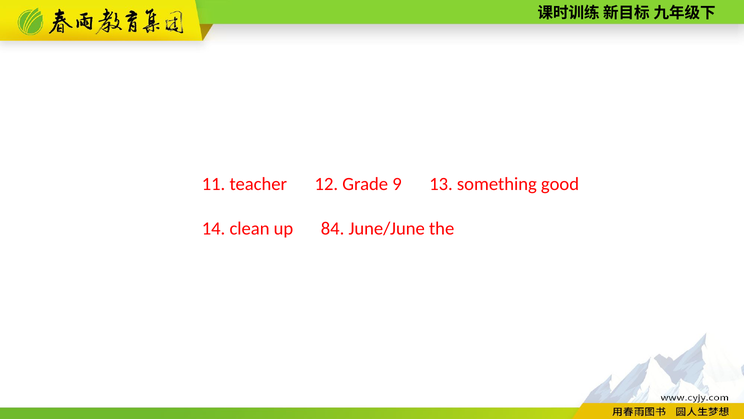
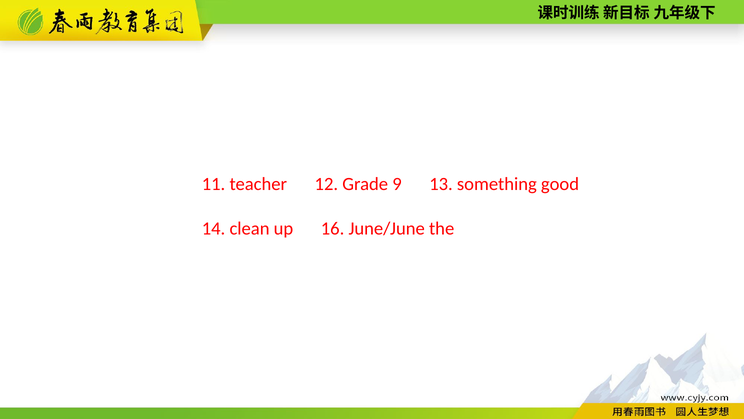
84: 84 -> 16 (333, 228)
